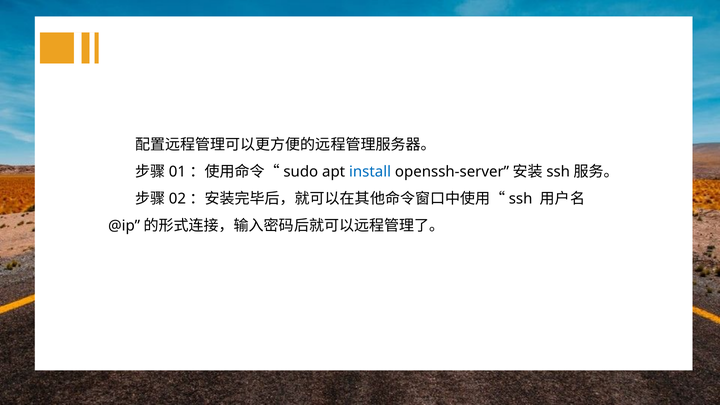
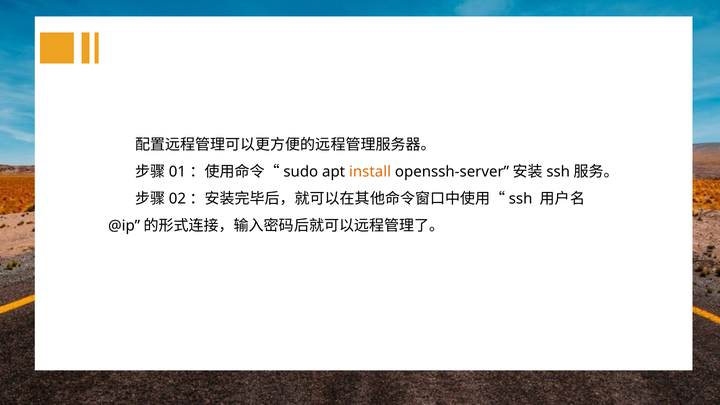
install colour: blue -> orange (370, 172)
